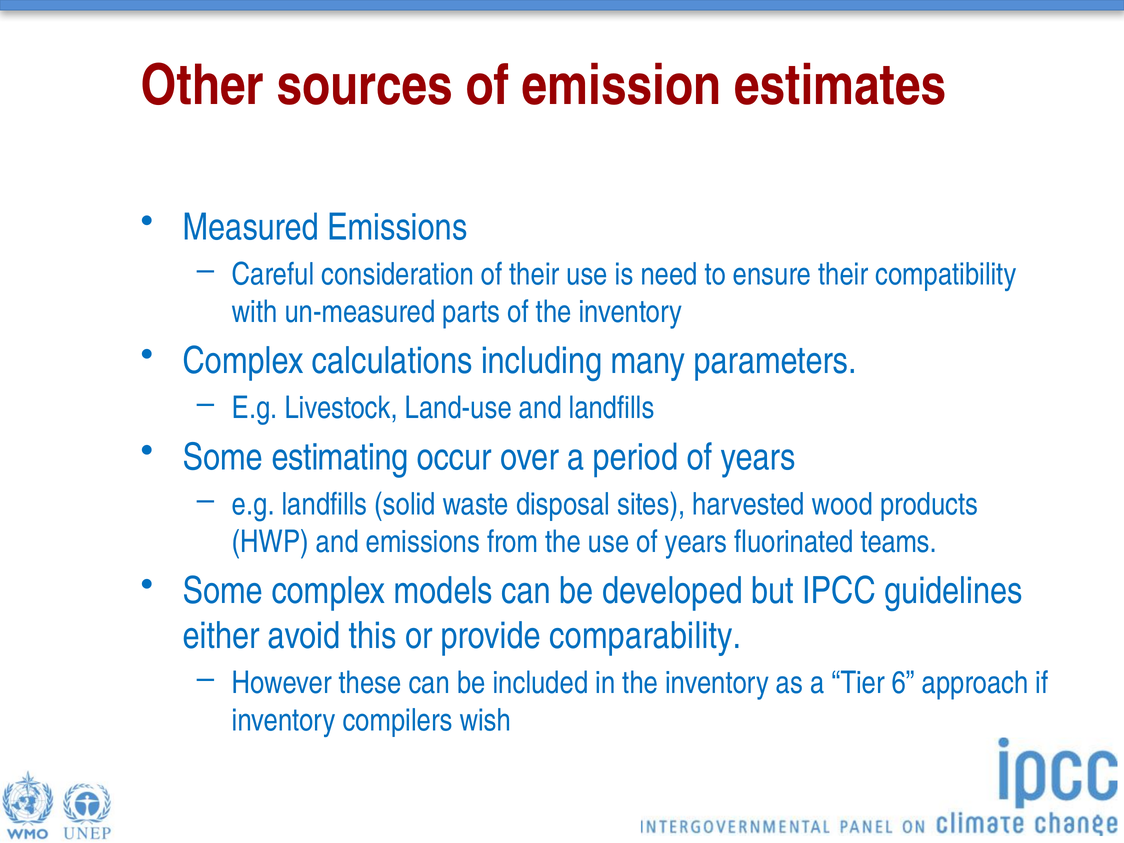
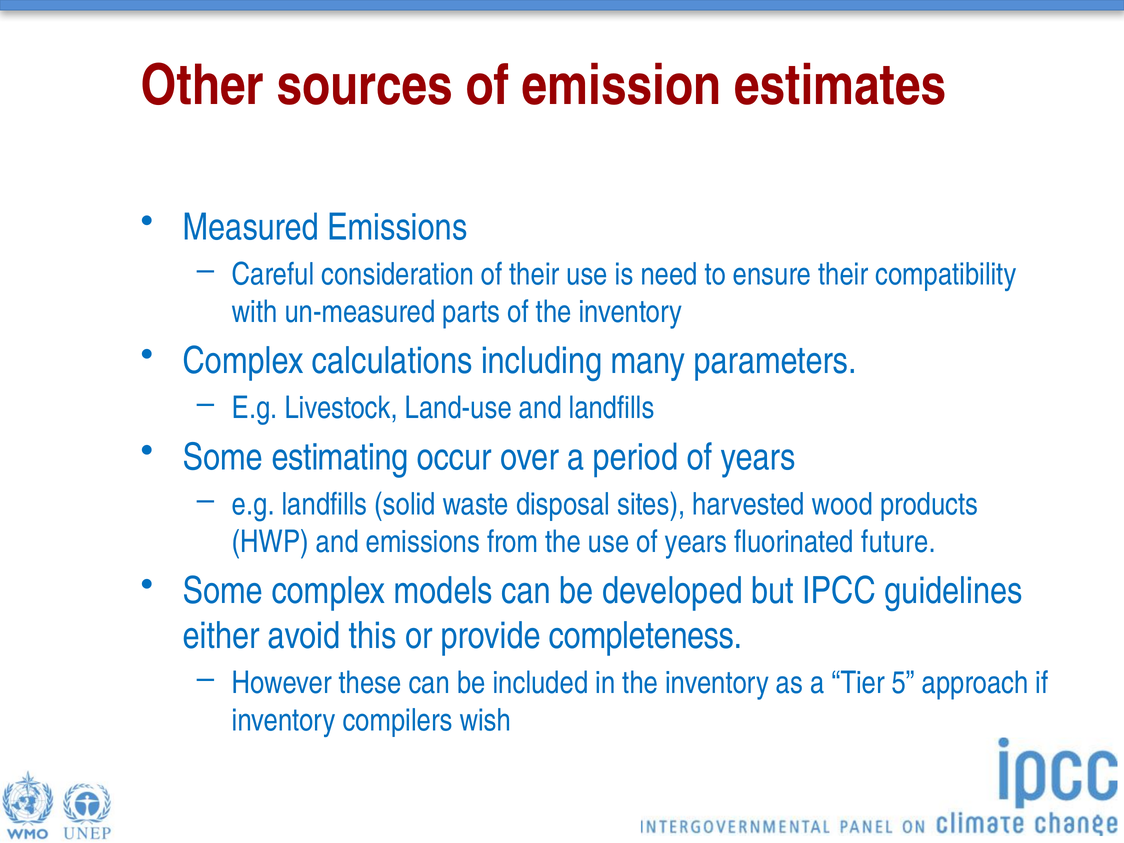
teams: teams -> future (898, 542)
comparability: comparability -> completeness (646, 636)
6: 6 -> 5 (903, 683)
